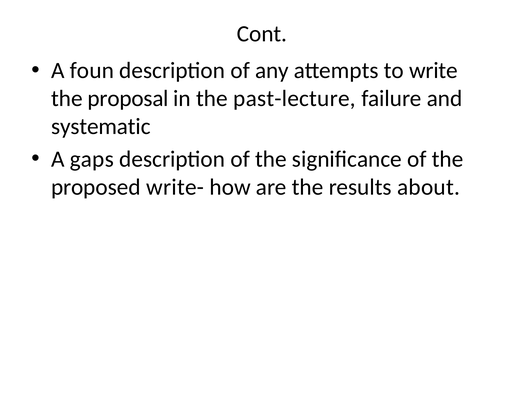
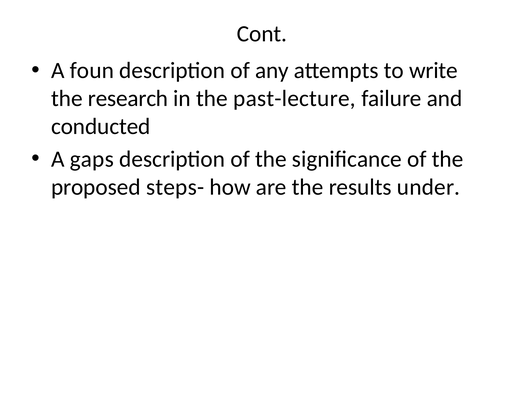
proposal: proposal -> research (128, 99)
systematic: systematic -> conducted (101, 127)
write-: write- -> steps- (175, 187)
about: about -> under (429, 187)
